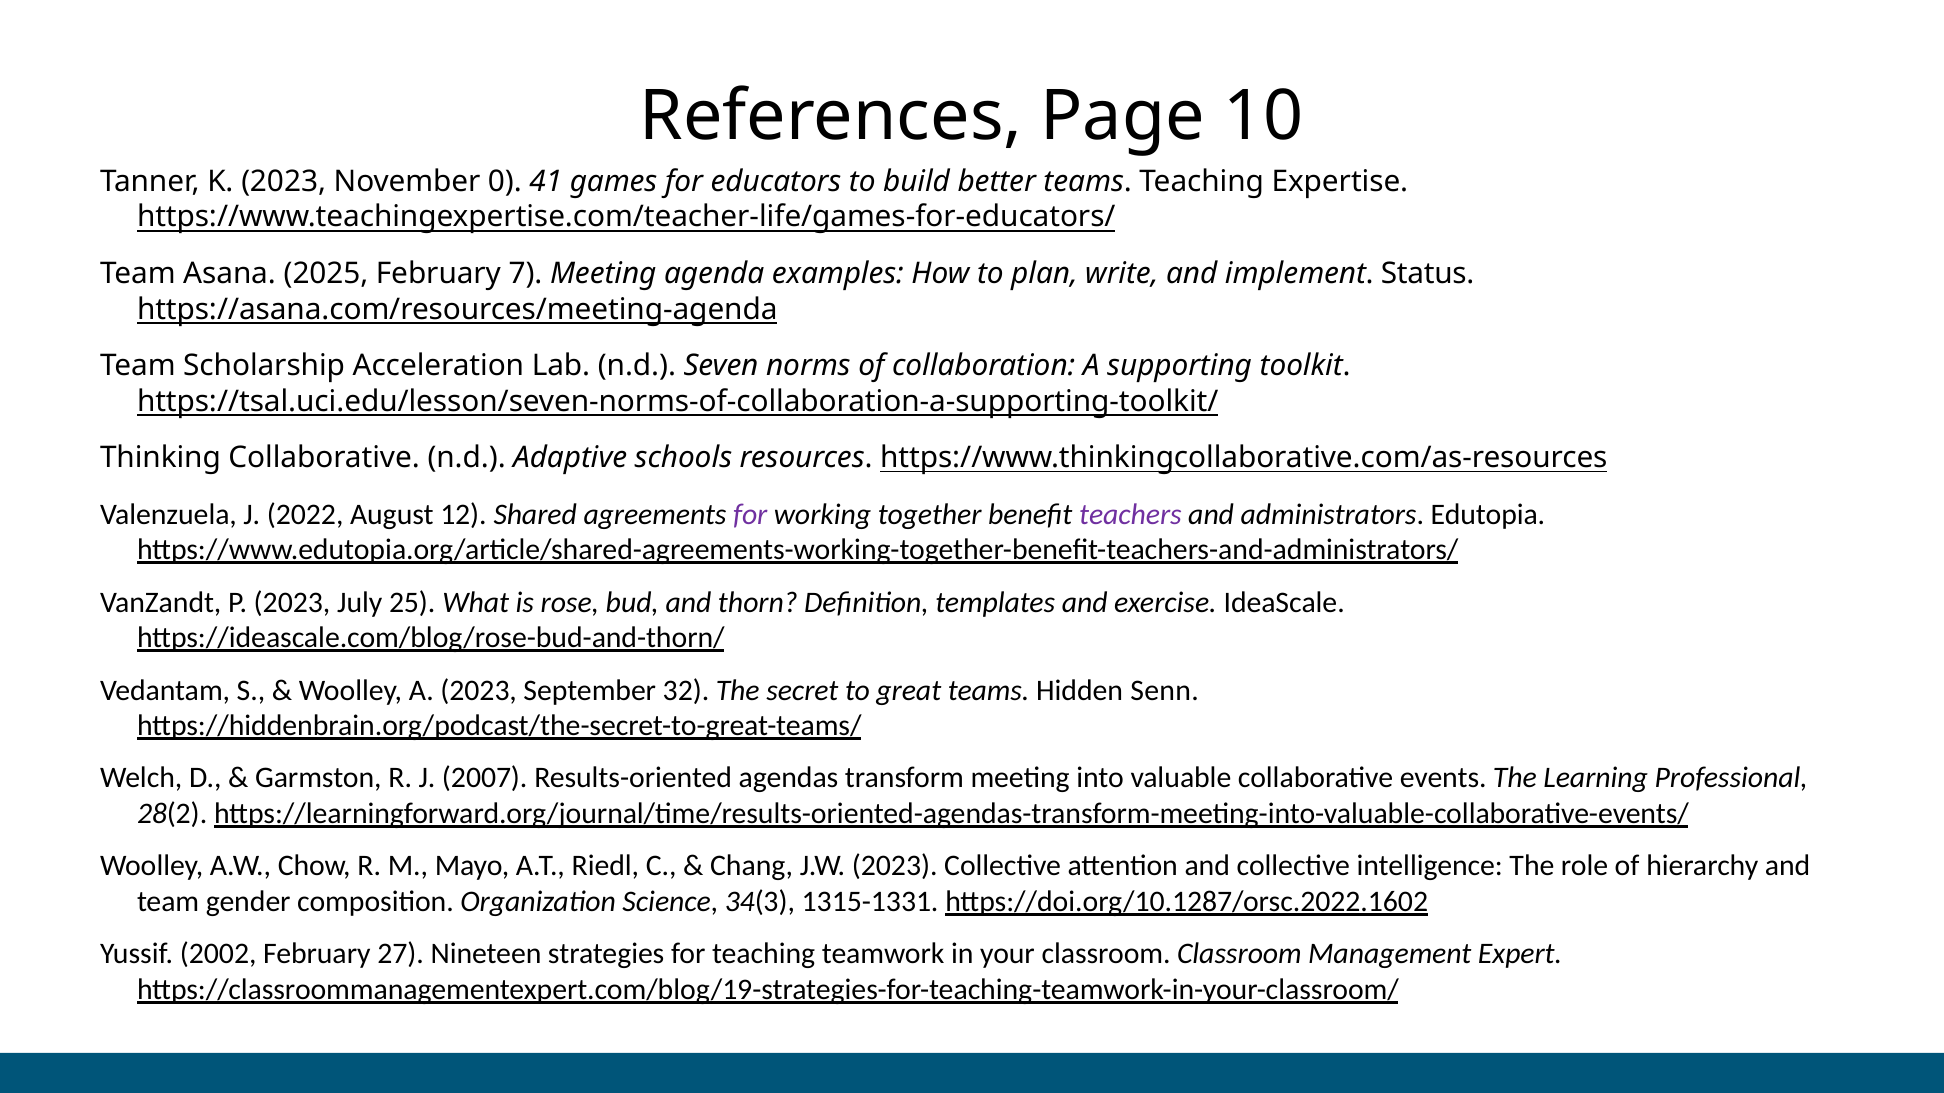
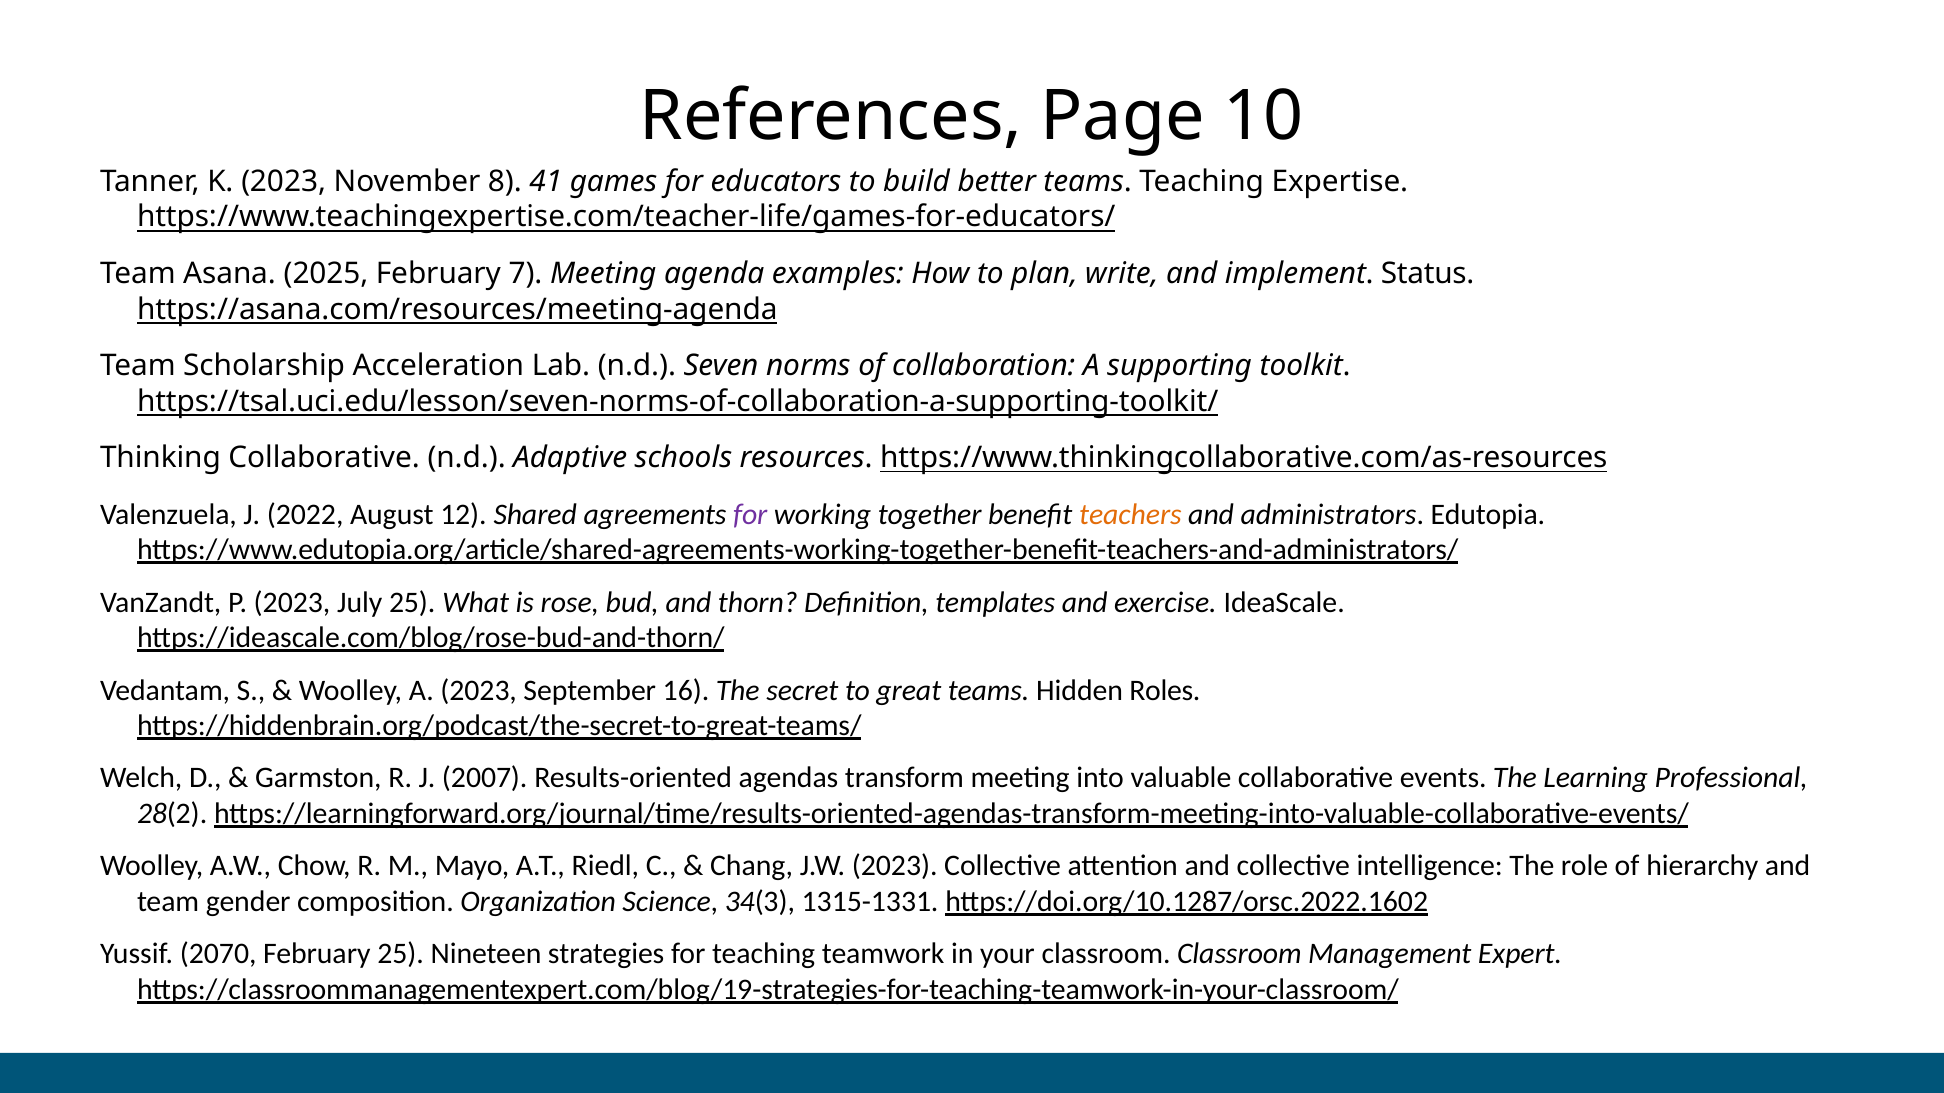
0: 0 -> 8 (505, 182)
teachers colour: purple -> orange (1130, 515)
32: 32 -> 16 (686, 691)
Senn: Senn -> Roles (1165, 691)
2002: 2002 -> 2070 (218, 955)
February 27: 27 -> 25 (401, 955)
